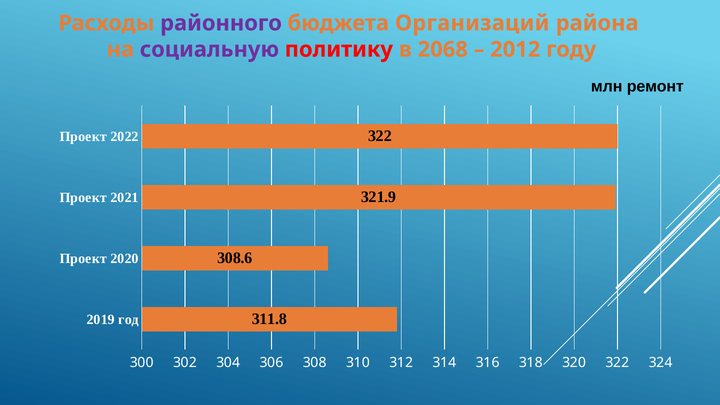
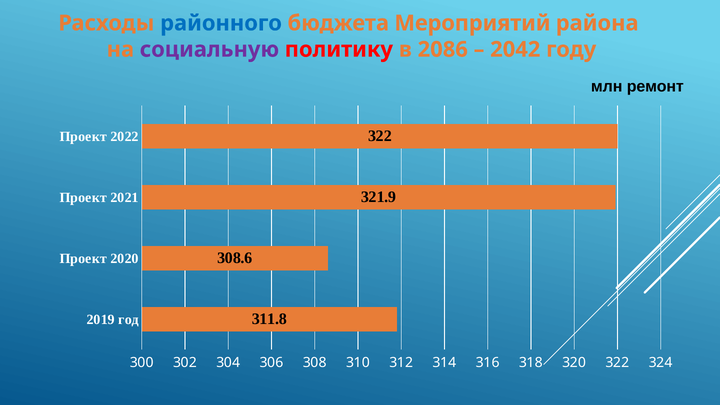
районного colour: purple -> blue (221, 23)
Организаций: Организаций -> Мероприятий (472, 23)
2068: 2068 -> 2086 (443, 49)
2012: 2012 -> 2042 (515, 49)
